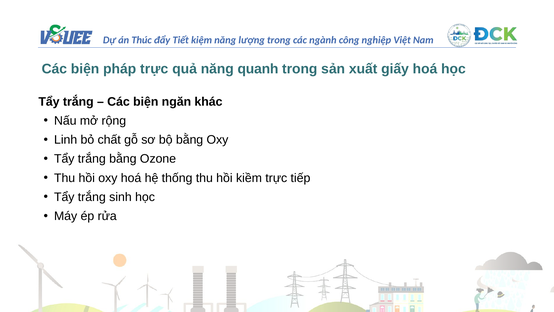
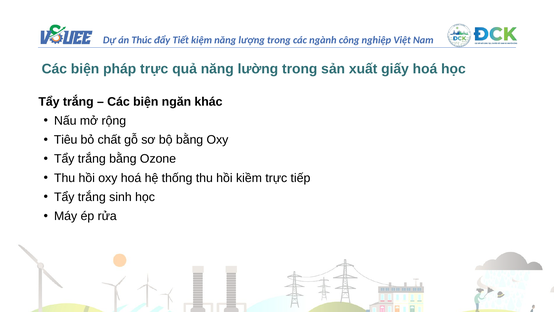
quanh: quanh -> lường (258, 69)
Linh: Linh -> Tiêu (66, 140)
